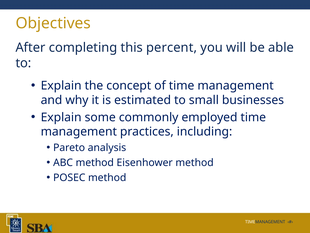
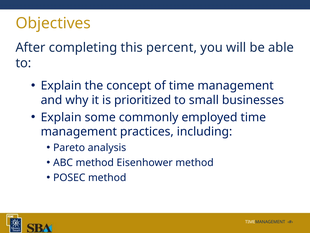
estimated: estimated -> prioritized (143, 100)
